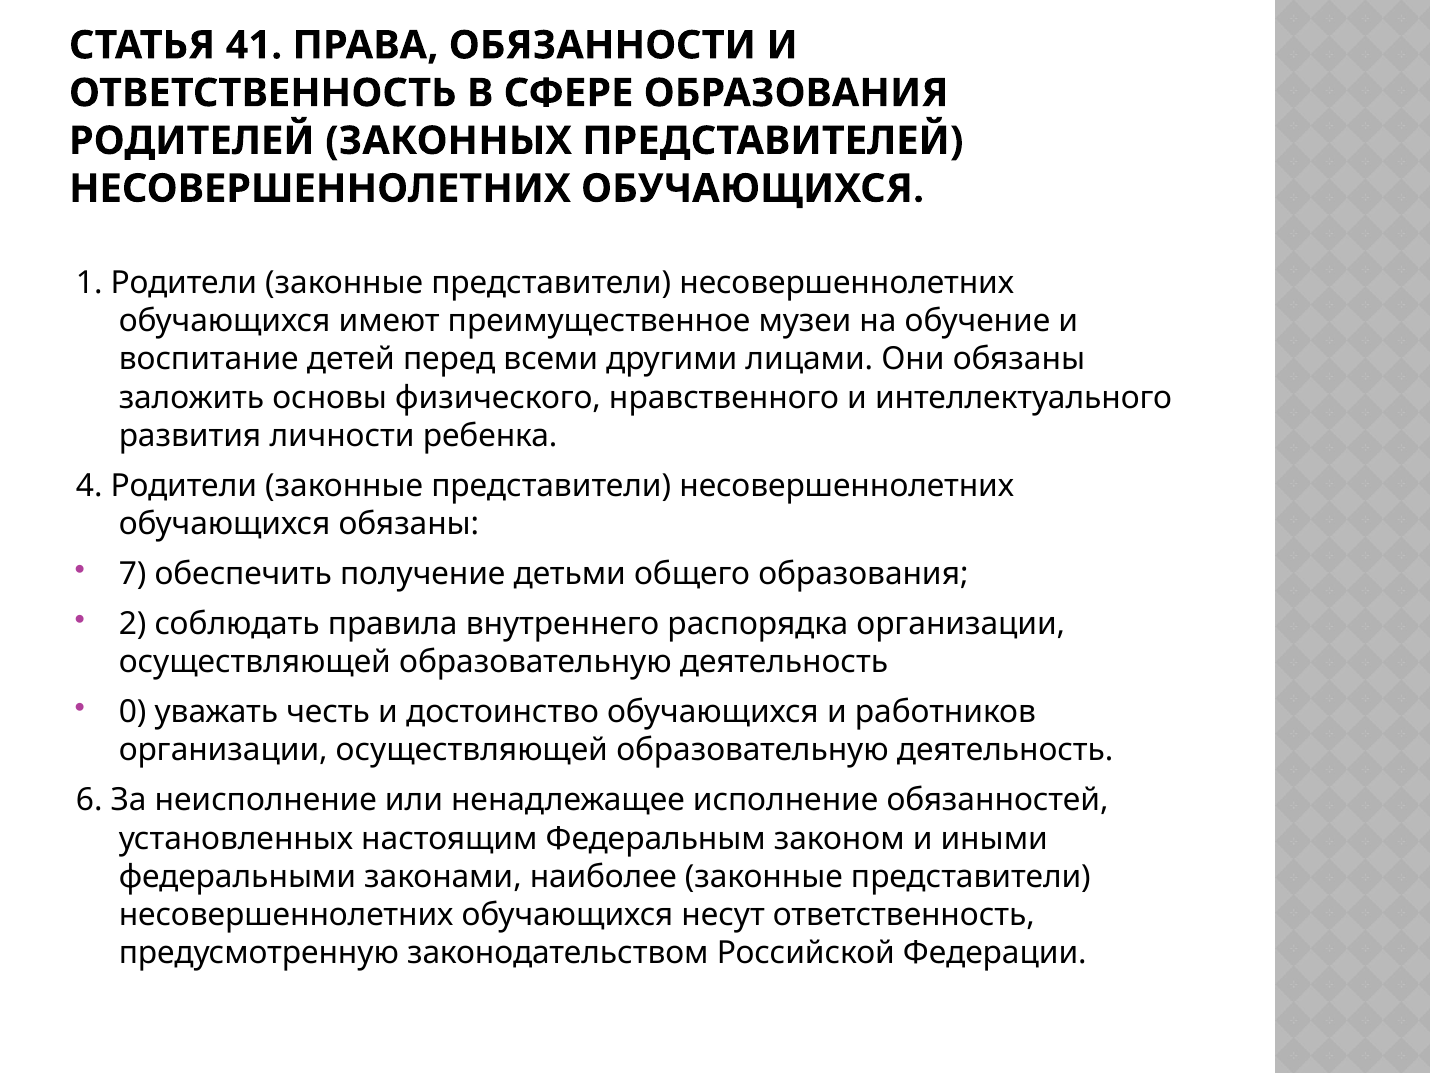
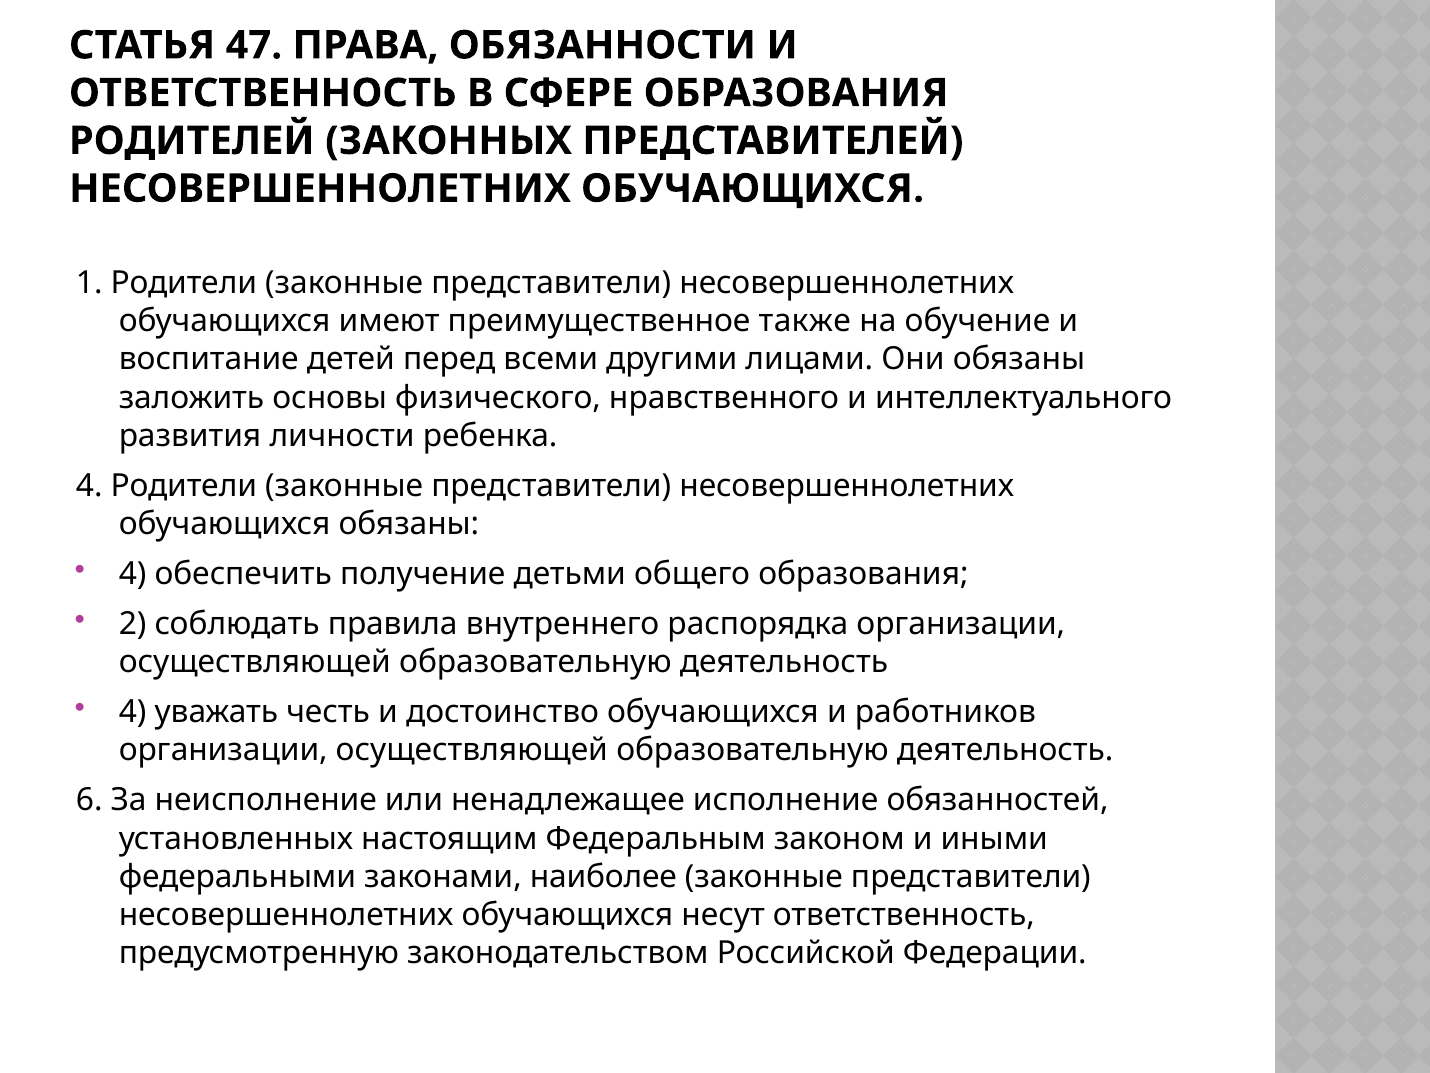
41: 41 -> 47 (254, 45)
музеи: музеи -> также (805, 321)
7: 7 -> 4 (133, 574)
0: 0 -> 4 (133, 712)
